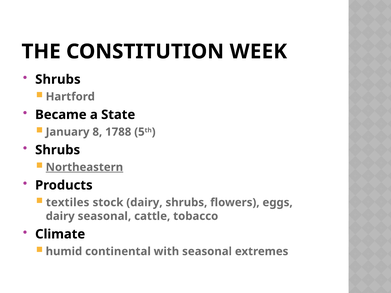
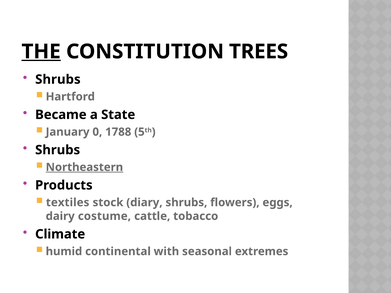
THE underline: none -> present (41, 52)
WEEK: WEEK -> TREES (259, 52)
8: 8 -> 0 (97, 132)
stock dairy: dairy -> diary (144, 203)
dairy seasonal: seasonal -> costume (104, 216)
